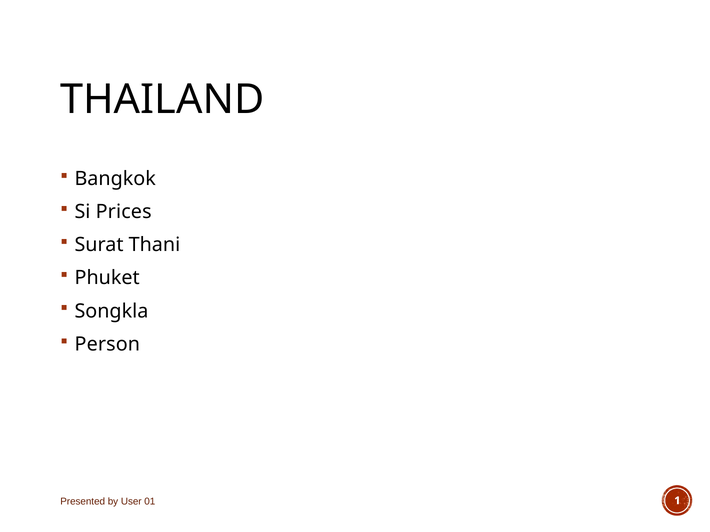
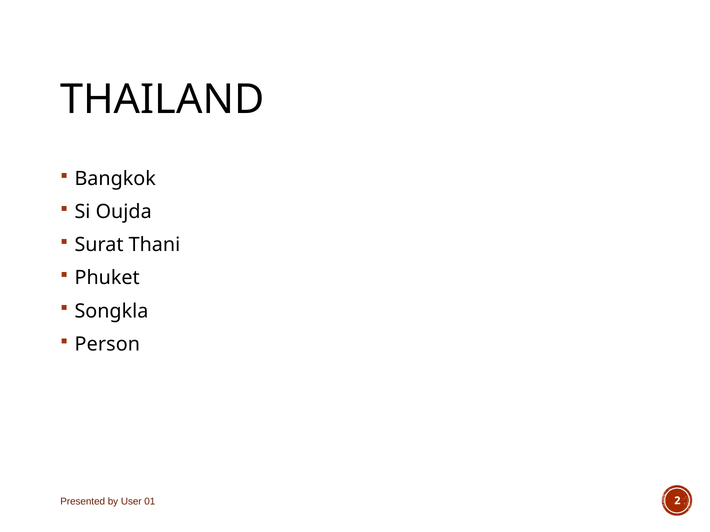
Prices: Prices -> Oujda (124, 212)
1: 1 -> 2 (677, 501)
